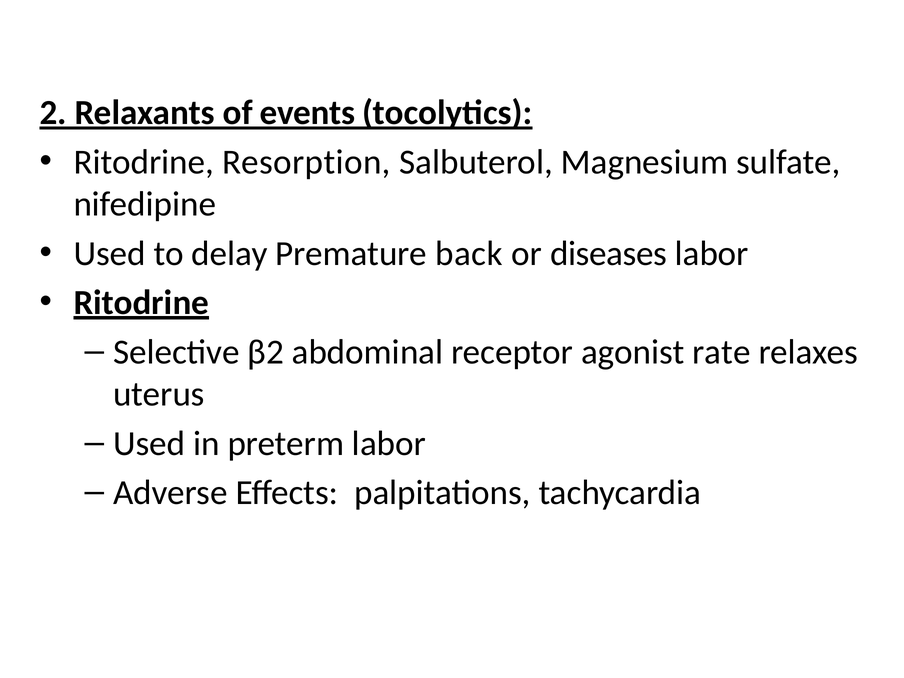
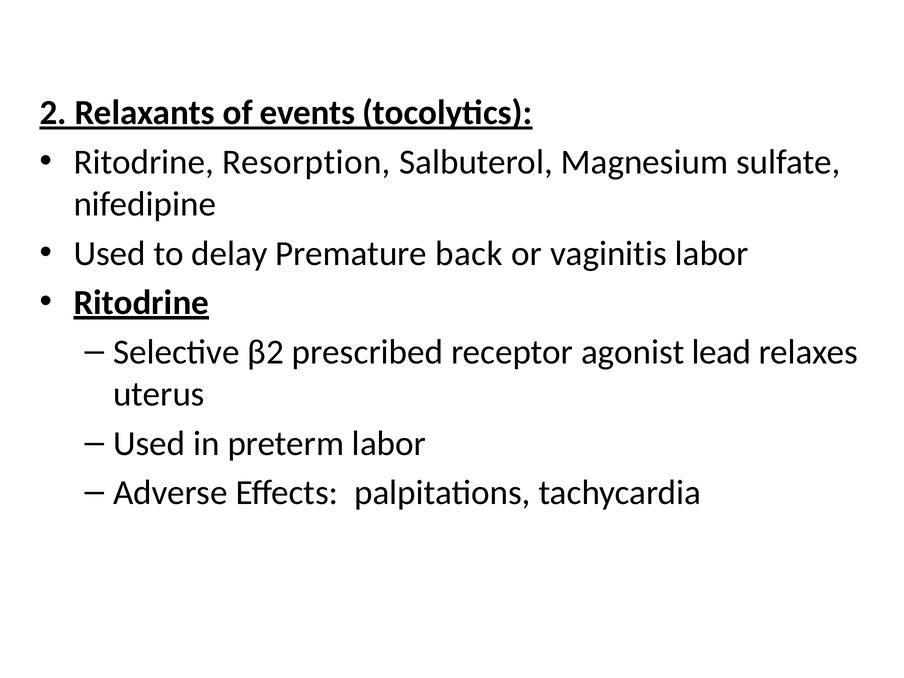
diseases: diseases -> vaginitis (608, 254)
abdominal: abdominal -> prescribed (368, 352)
rate: rate -> lead (722, 352)
